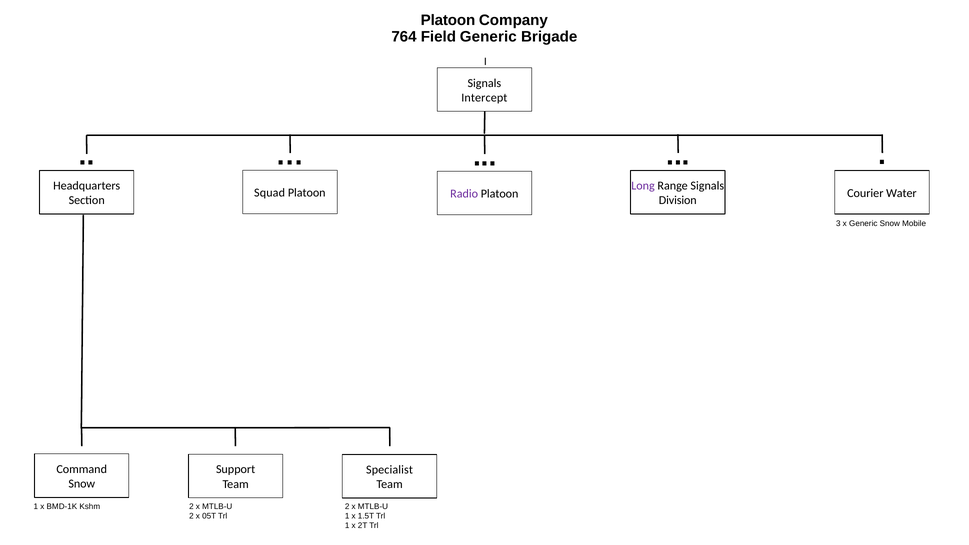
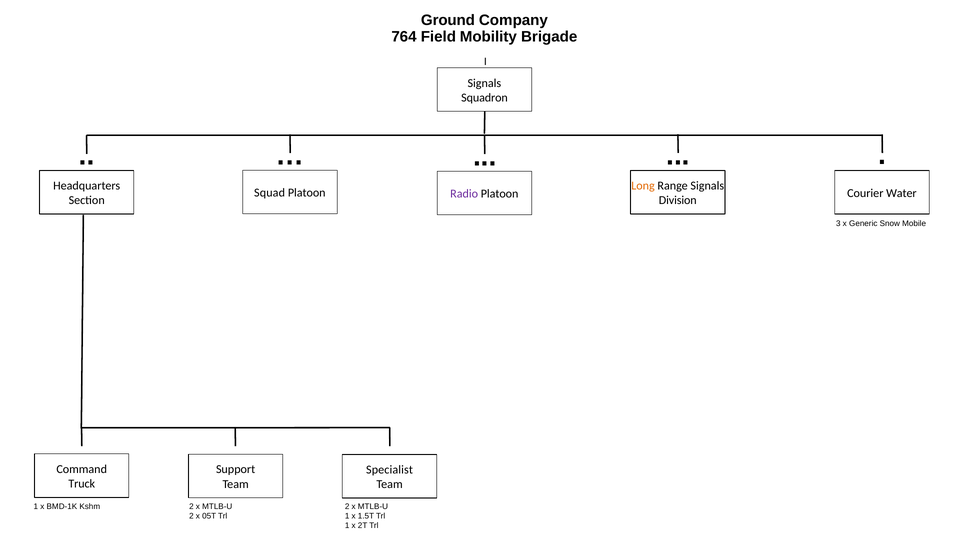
Platoon: Platoon -> Ground (448, 20)
Field Generic: Generic -> Mobility (488, 37)
Intercept: Intercept -> Squadron (484, 98)
Long colour: purple -> orange (643, 186)
Snow: Snow -> Truck (82, 484)
